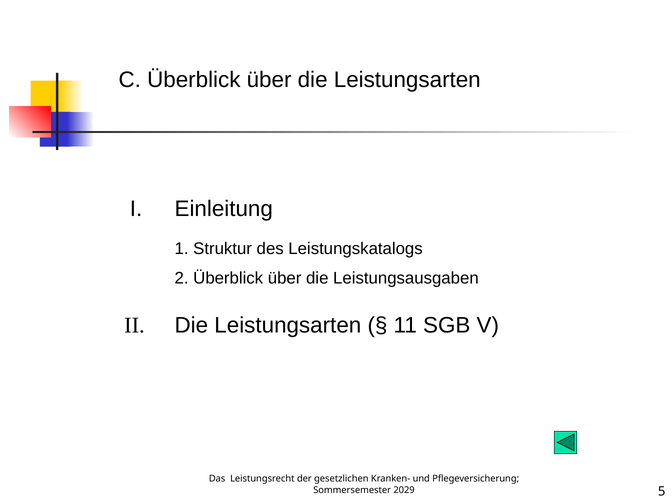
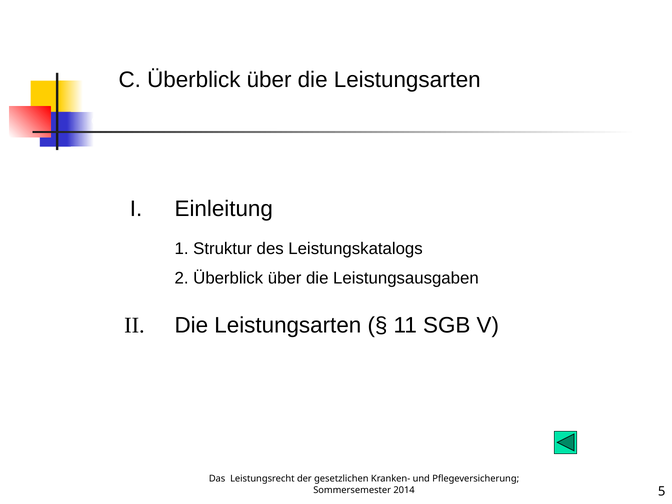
2029: 2029 -> 2014 (404, 490)
